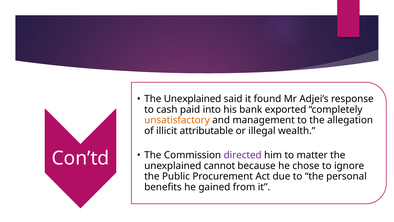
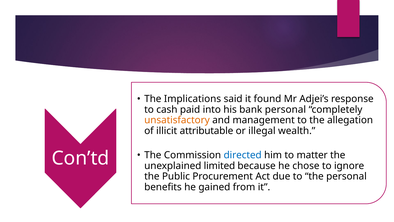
Unexplained: Unexplained -> Implications (192, 99)
bank exported: exported -> personal (285, 109)
directed colour: purple -> blue (243, 155)
cannot: cannot -> limited (219, 165)
